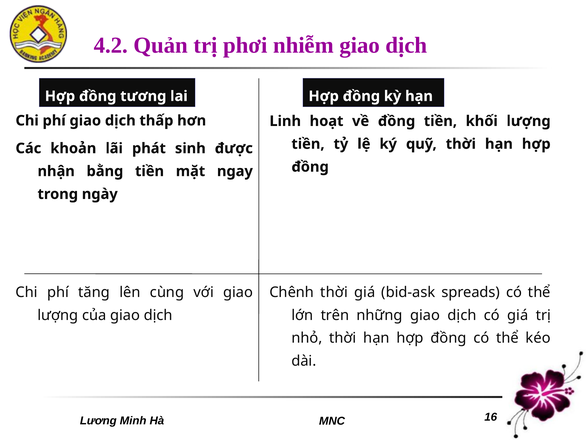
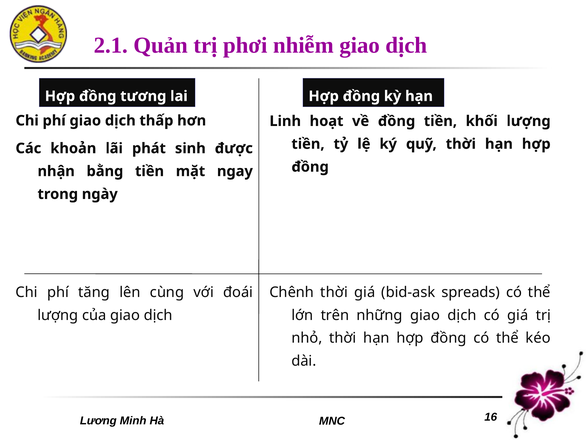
4.2: 4.2 -> 2.1 (111, 45)
với giao: giao -> đoái (238, 292)
